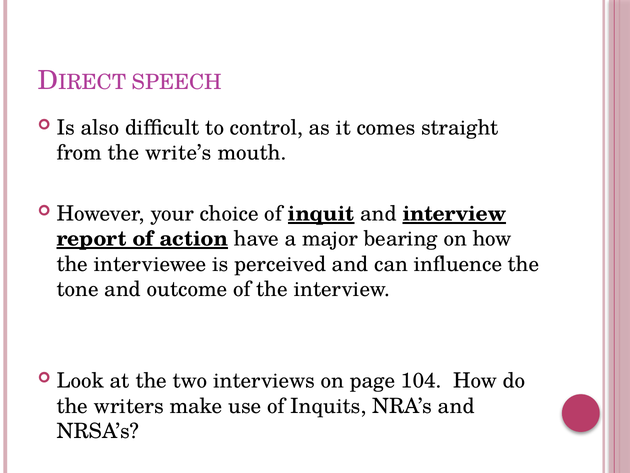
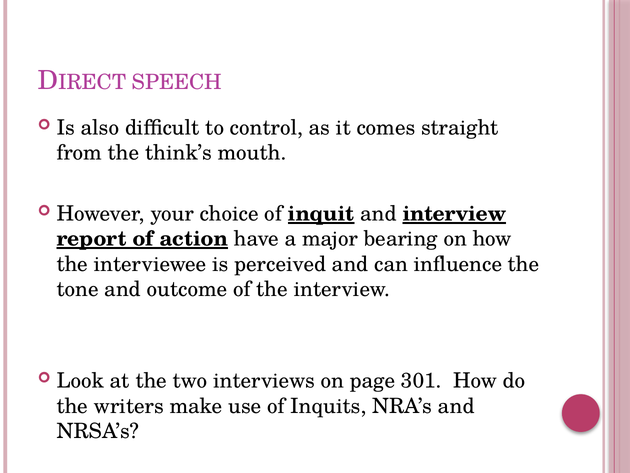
write’s: write’s -> think’s (179, 153)
104: 104 -> 301 (421, 381)
